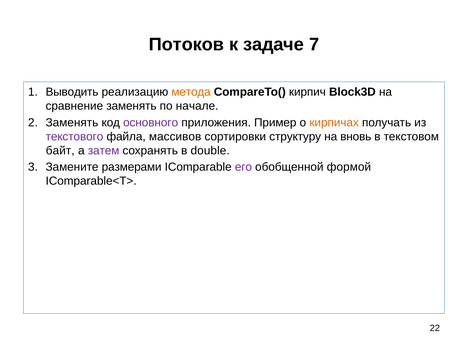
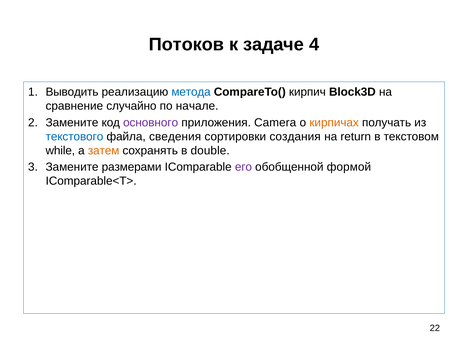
7: 7 -> 4 (314, 45)
метода colour: orange -> blue (191, 92)
сравнение заменять: заменять -> случайно (131, 106)
Заменять: Заменять -> Замените (72, 122)
Пример: Пример -> Camera (275, 122)
текстового colour: purple -> blue (74, 137)
массивов: массивов -> сведения (175, 137)
структуру: структуру -> создания (295, 137)
вновь: вновь -> return (356, 137)
байт: байт -> while (60, 151)
затем colour: purple -> orange (104, 151)
